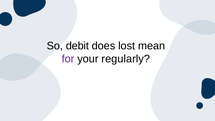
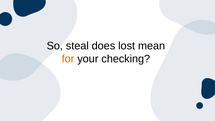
debit: debit -> steal (77, 46)
for colour: purple -> orange (68, 59)
regularly: regularly -> checking (126, 59)
